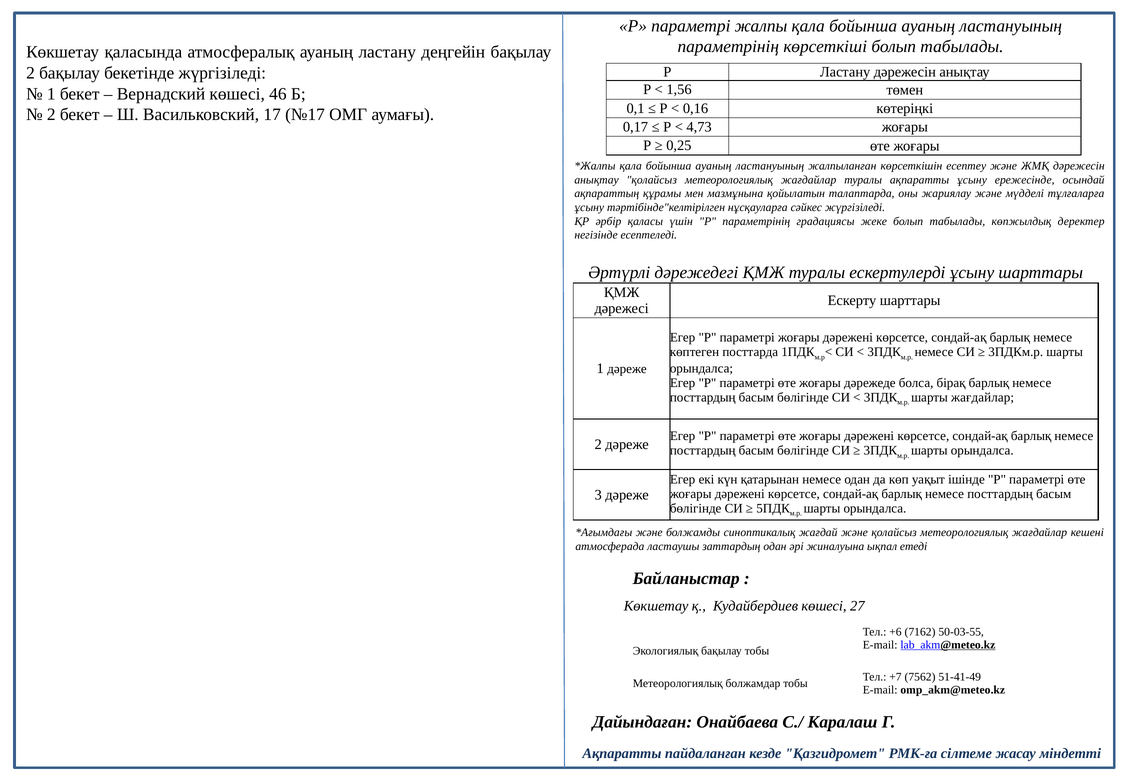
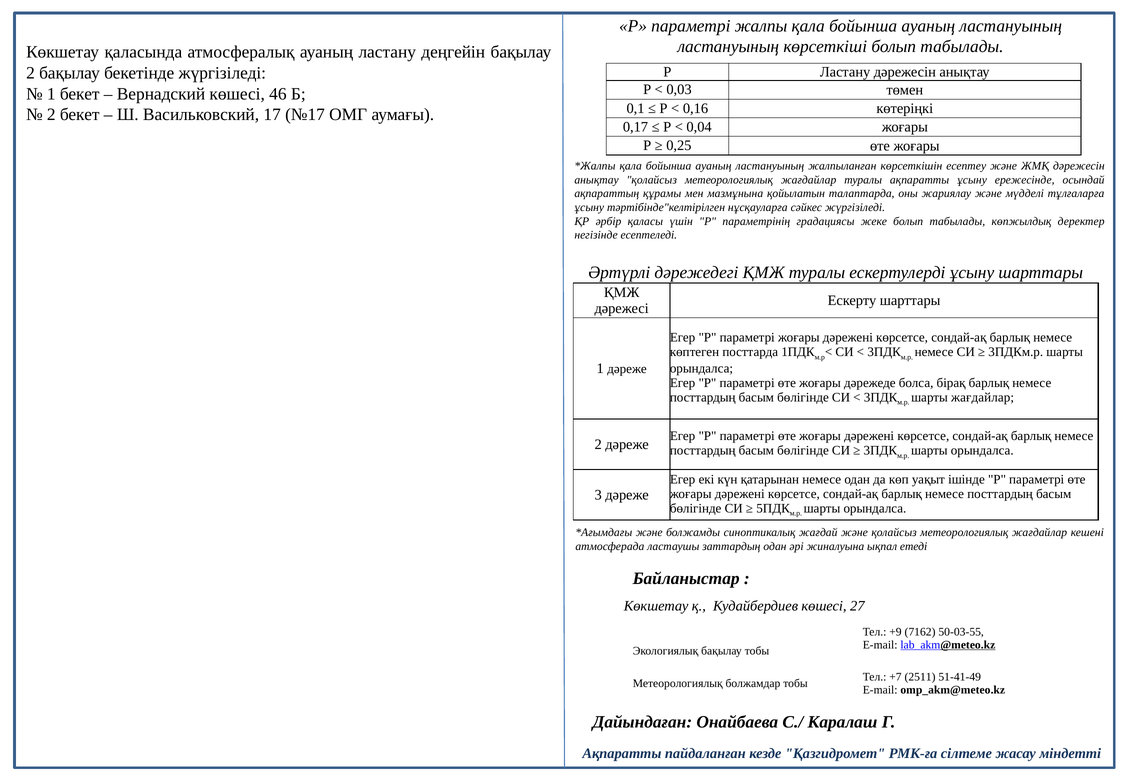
параметрінің: параметрінің -> ластануының (728, 47)
1,56: 1,56 -> 0,03 (679, 90)
4,73: 4,73 -> 0,04 (699, 127)
+6: +6 -> +9 (895, 632)
7562: 7562 -> 2511 (920, 678)
